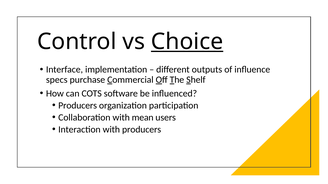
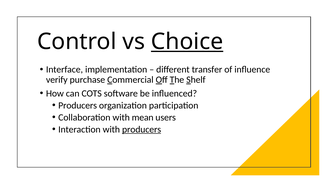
outputs: outputs -> transfer (207, 70)
specs: specs -> verify (57, 80)
producers underline: none -> present (142, 130)
